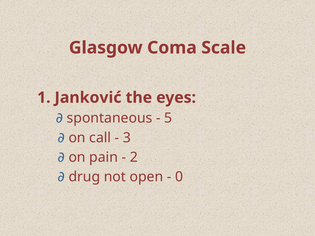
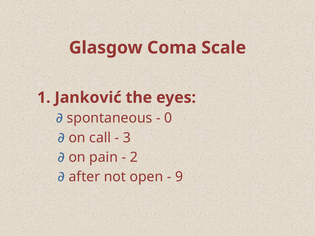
5: 5 -> 0 (168, 118)
drug: drug -> after (84, 177)
0: 0 -> 9 (179, 177)
